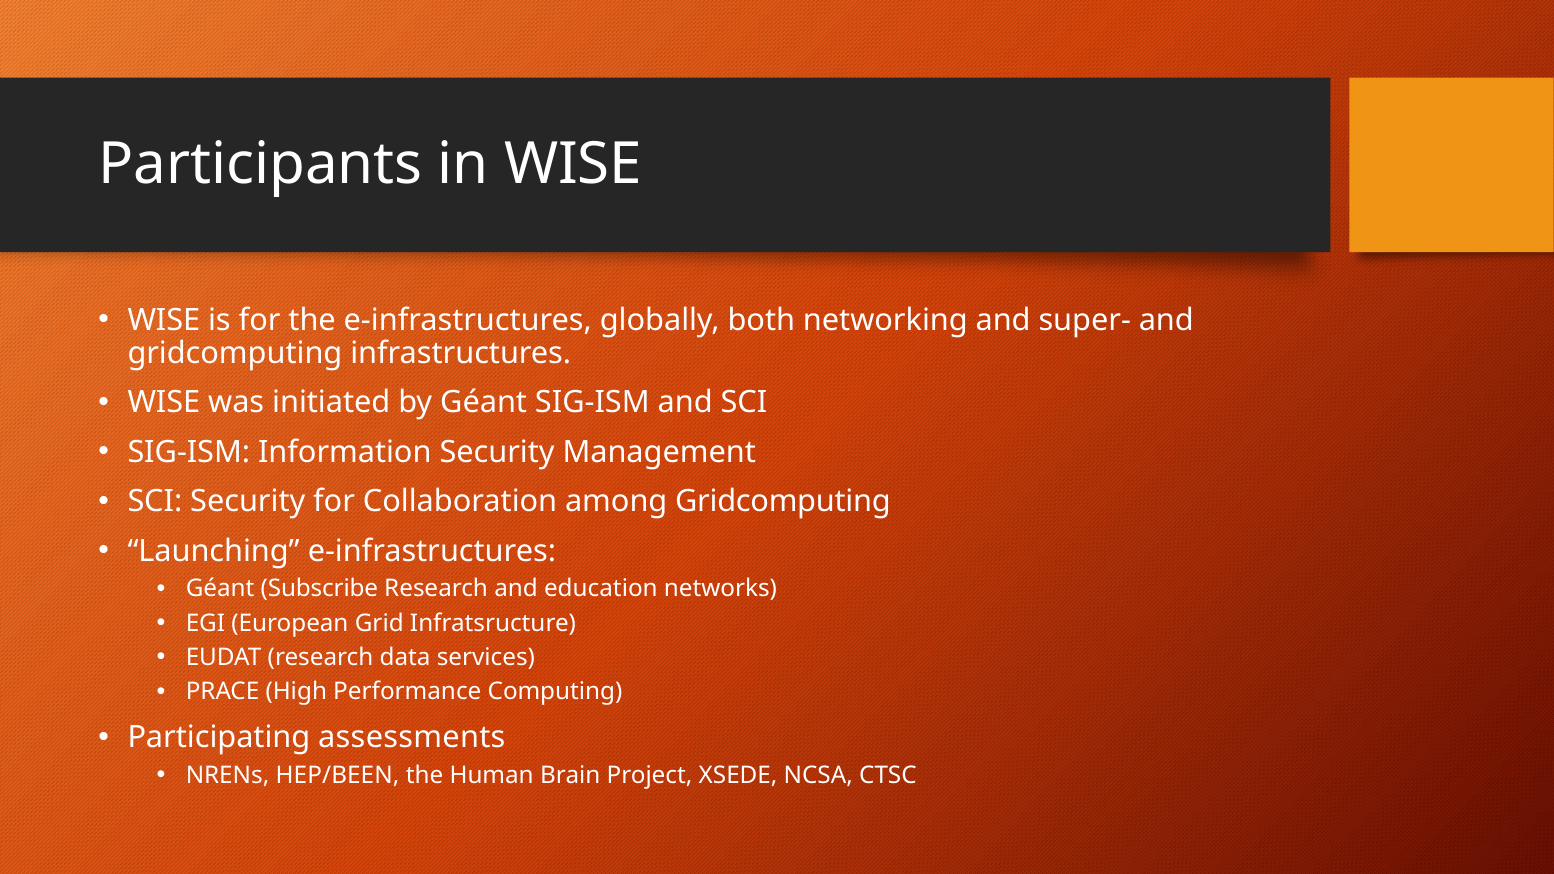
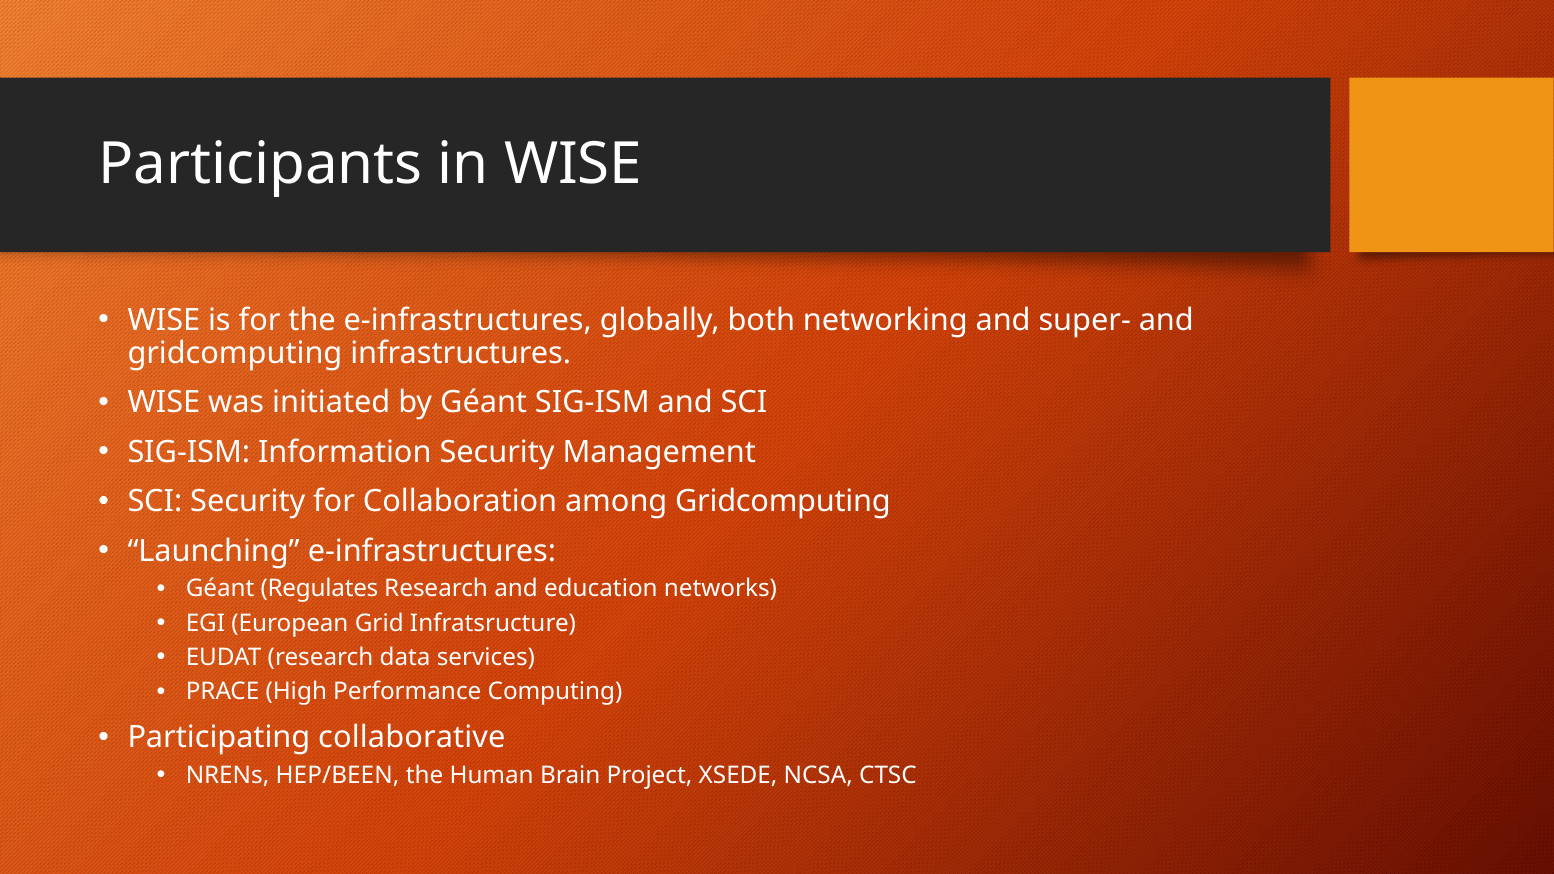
Subscribe: Subscribe -> Regulates (319, 589)
assessments: assessments -> collaborative (412, 738)
